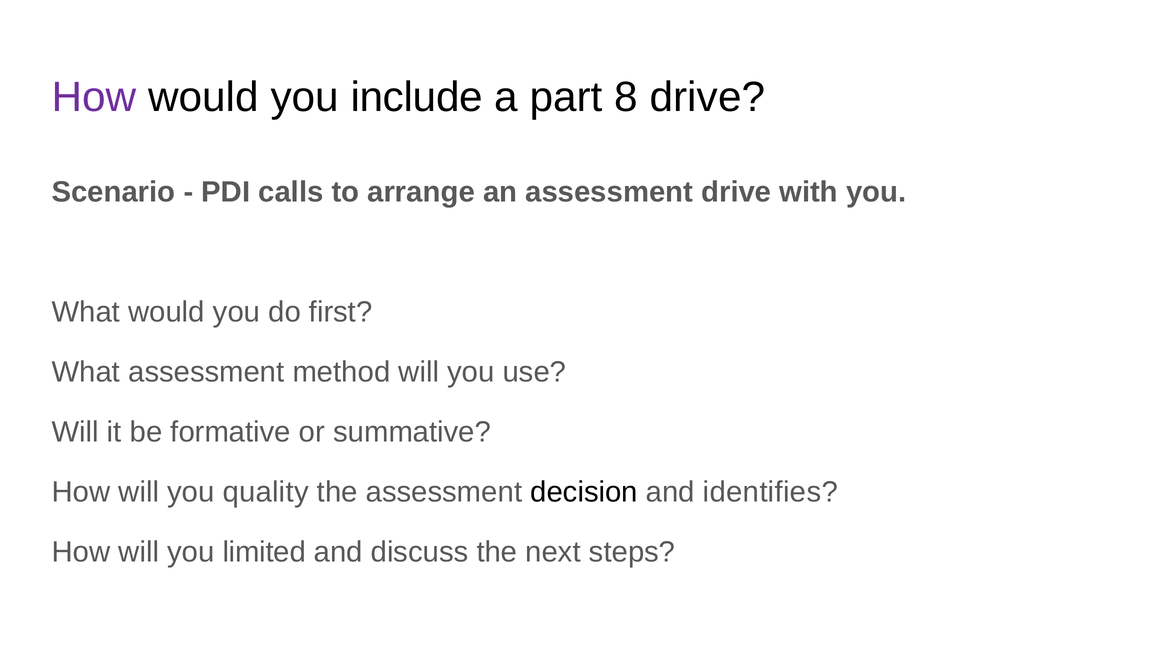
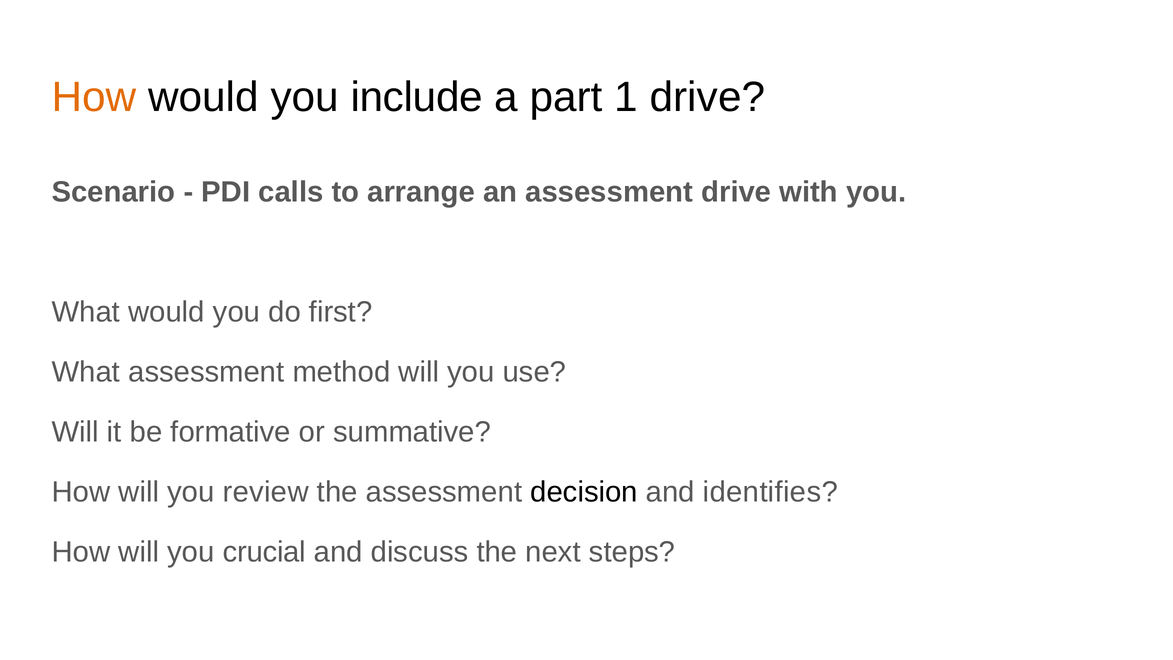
How colour: purple -> orange (94, 97)
8: 8 -> 1 (626, 97)
quality: quality -> review (266, 492)
limited: limited -> crucial (264, 552)
